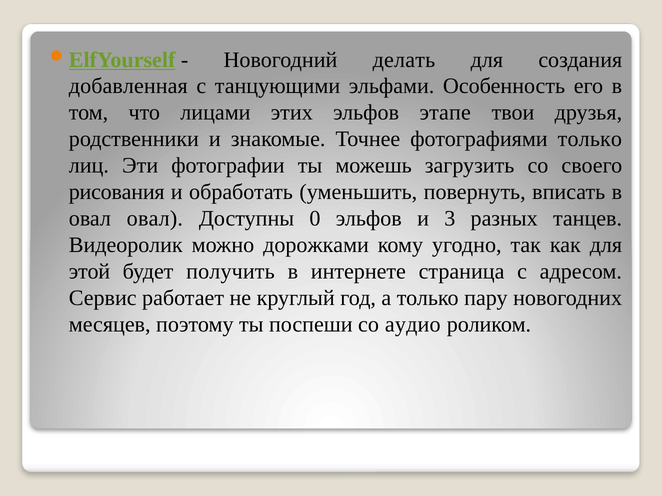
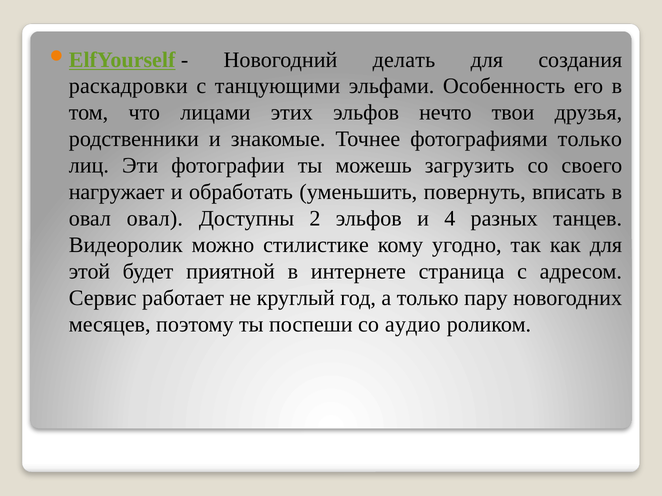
добавленная: добавленная -> раскадровки (128, 86)
этапе: этапе -> нечто (445, 113)
рисования: рисования -> нагружает (117, 192)
0: 0 -> 2 (315, 219)
3: 3 -> 4 (450, 219)
дорожками: дорожками -> стилистике (316, 245)
получить: получить -> приятной (231, 272)
